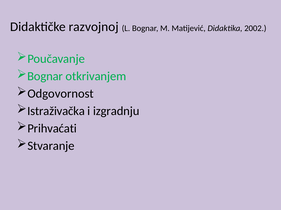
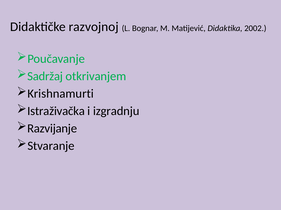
Bognar: Bognar -> Sadržaj (45, 76)
Odgovornost: Odgovornost -> Krishnamurti (61, 94)
Prihvaćati: Prihvaćati -> Razvijanje (52, 129)
